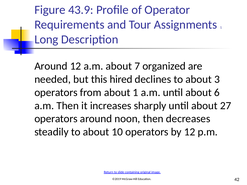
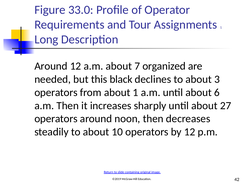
43.9: 43.9 -> 33.0 (81, 10)
hired: hired -> black (121, 79)
